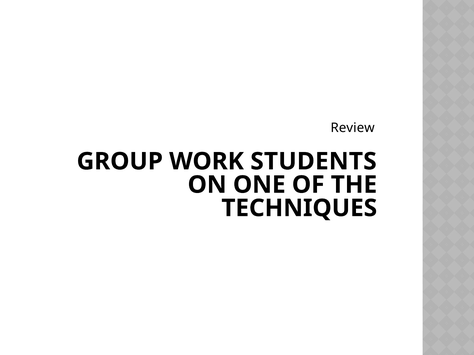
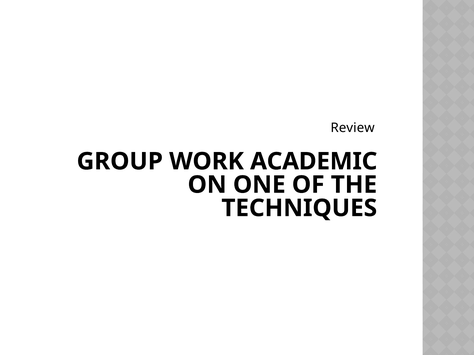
STUDENTS: STUDENTS -> ACADEMIC (314, 162)
